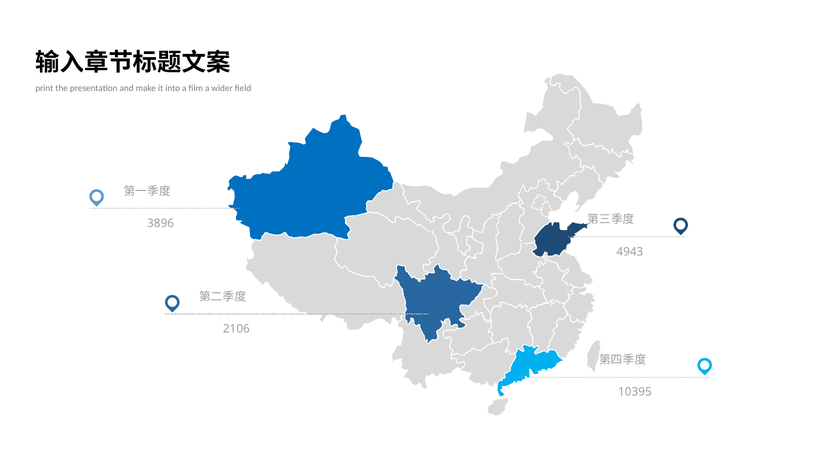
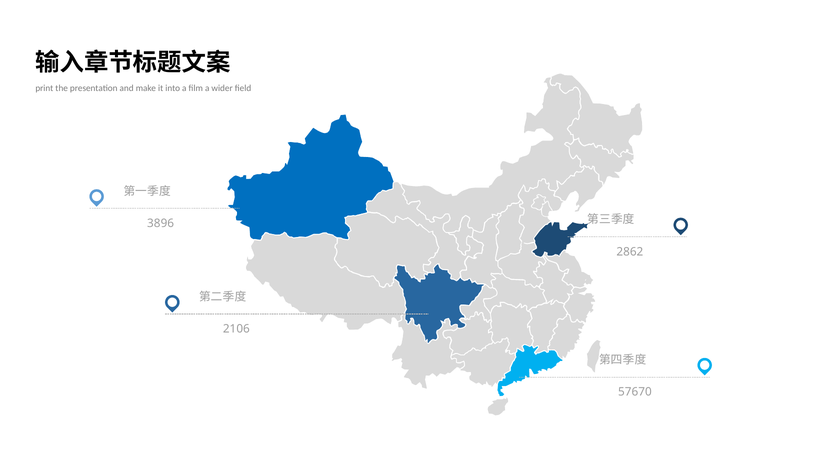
4943: 4943 -> 2862 (630, 252)
10395: 10395 -> 57670 (635, 392)
